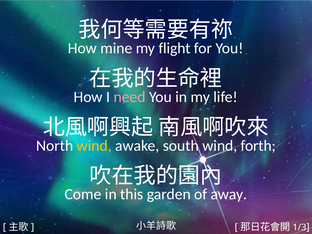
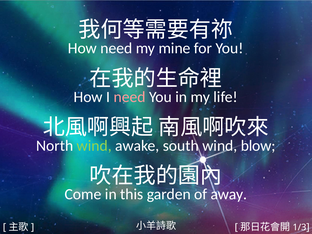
How mine: mine -> need (116, 48)
flight: flight -> mine (175, 48)
wind colour: yellow -> light green (94, 146)
forth: forth -> blow (258, 146)
